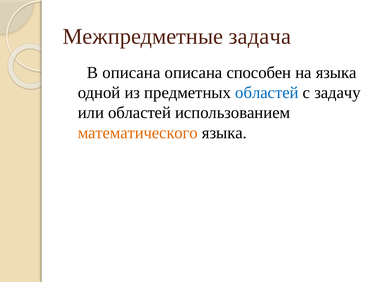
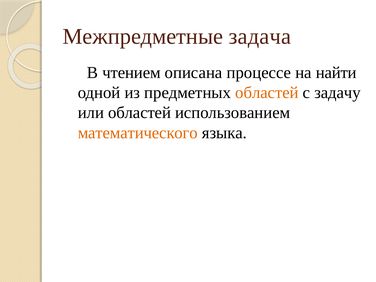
В описана: описана -> чтением (131, 73)
способен: способен -> процессе (259, 73)
на языка: языка -> найти (336, 73)
областей colour: blue -> orange (267, 93)
